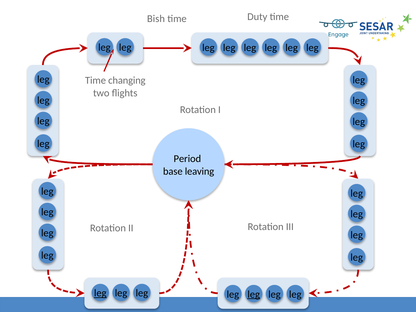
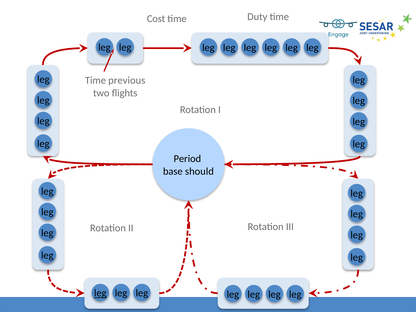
Bish: Bish -> Cost (156, 19)
changing: changing -> previous (127, 81)
leaving: leaving -> should (199, 171)
leg underline: present -> none (254, 294)
